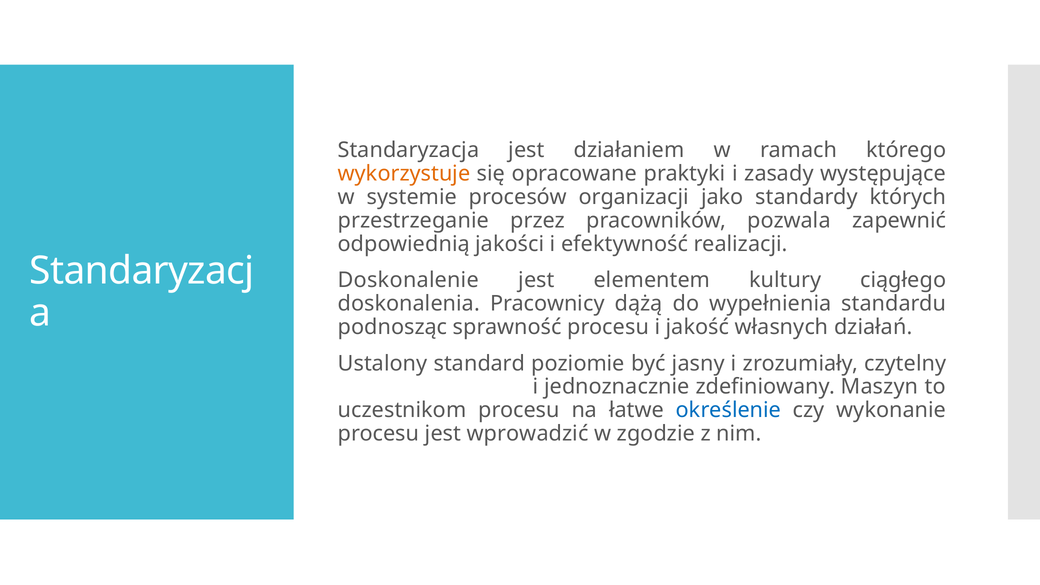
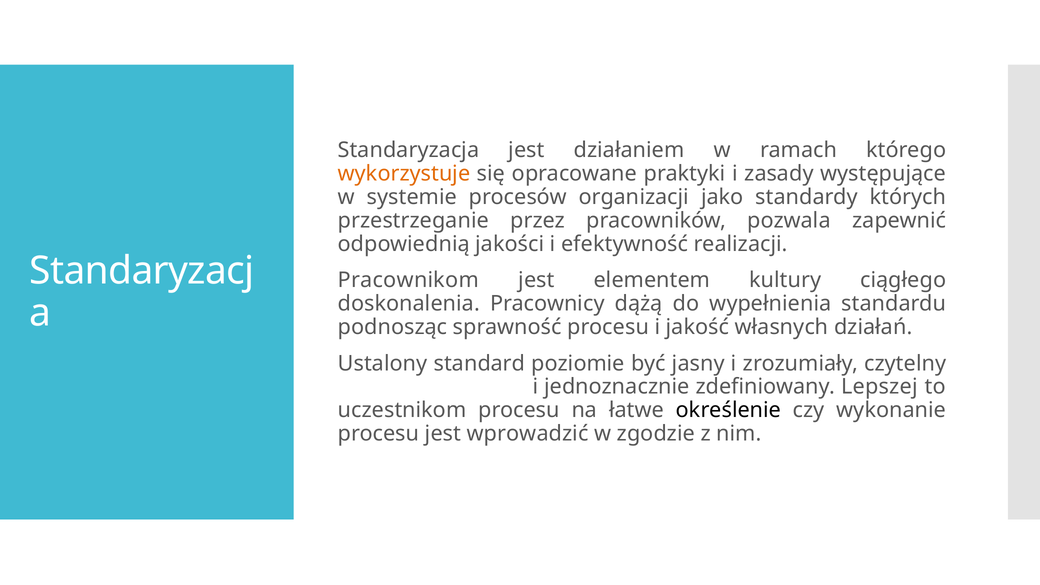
Doskonalenie: Doskonalenie -> Pracownikom (408, 280)
Maszyn: Maszyn -> Lepszej (880, 387)
określenie colour: blue -> black (728, 410)
